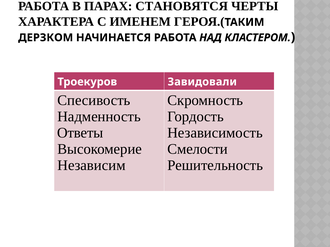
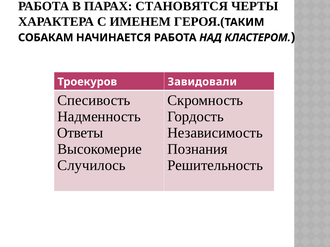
ДЕРЗКОМ: ДЕРЗКОМ -> СОБАКАМ (46, 38)
Смелости: Смелости -> Познания (198, 149)
Независим: Независим -> Случилось (91, 166)
